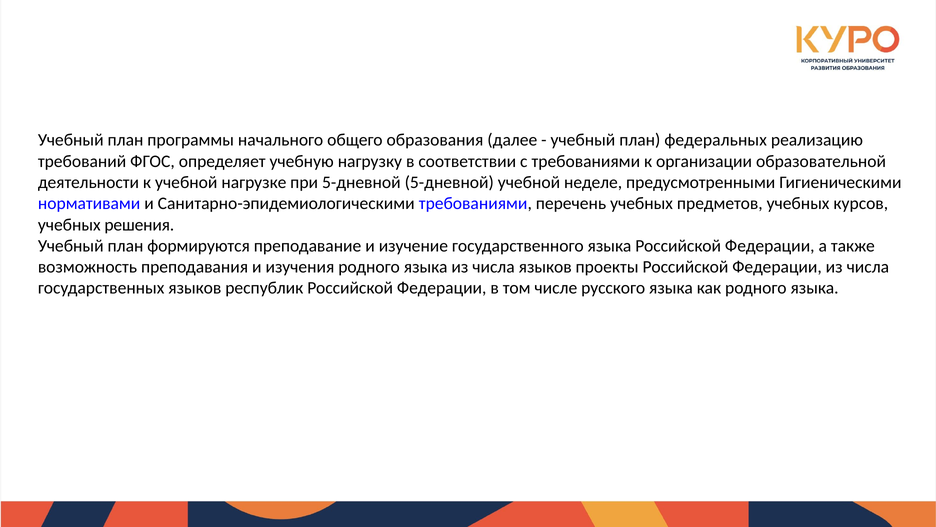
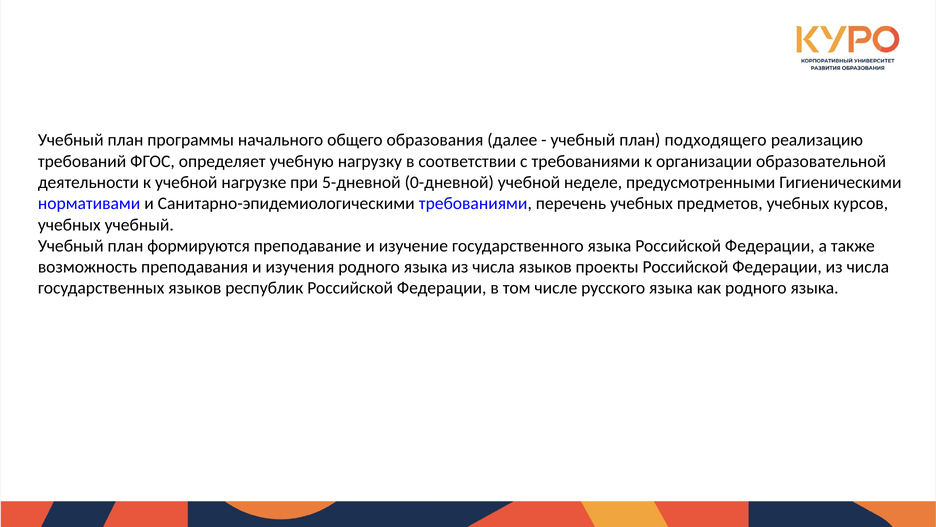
федеральных: федеральных -> подходящего (716, 140)
5-дневной 5-дневной: 5-дневной -> 0-дневной (449, 182)
учебных решения: решения -> учебный (139, 225)
